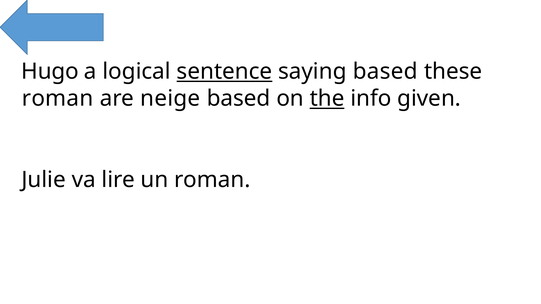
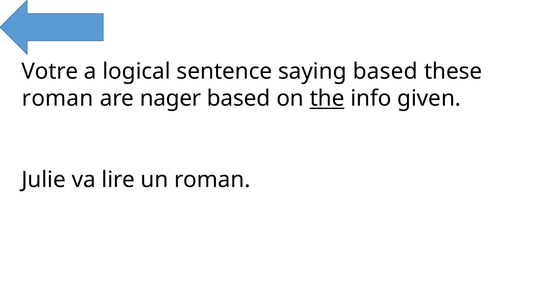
Hugo: Hugo -> Votre (50, 72)
sentence underline: present -> none (224, 72)
neige: neige -> nager (170, 99)
